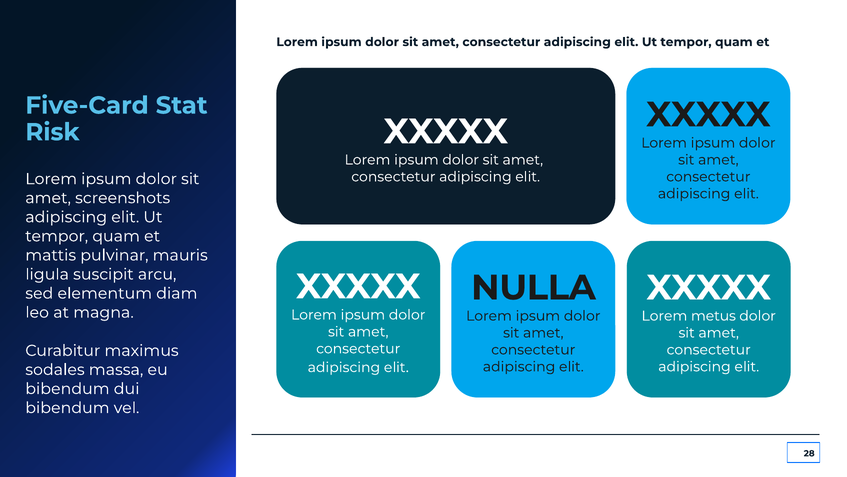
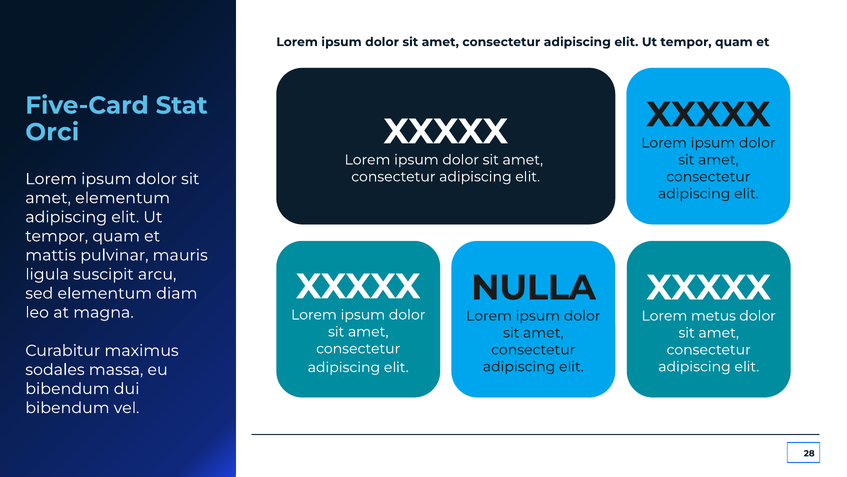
Risk: Risk -> Orci (52, 132)
amet screenshots: screenshots -> elementum (123, 198)
